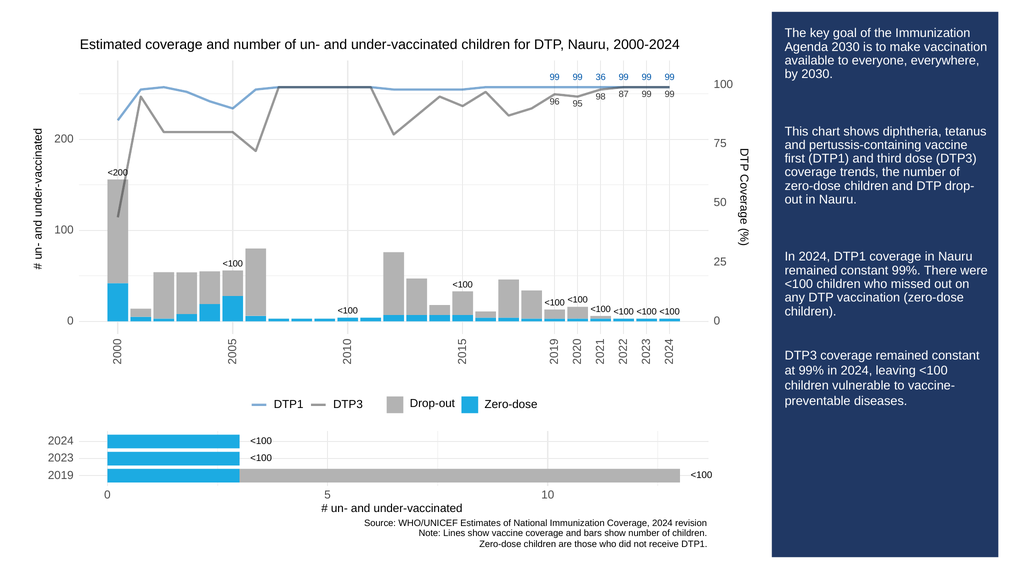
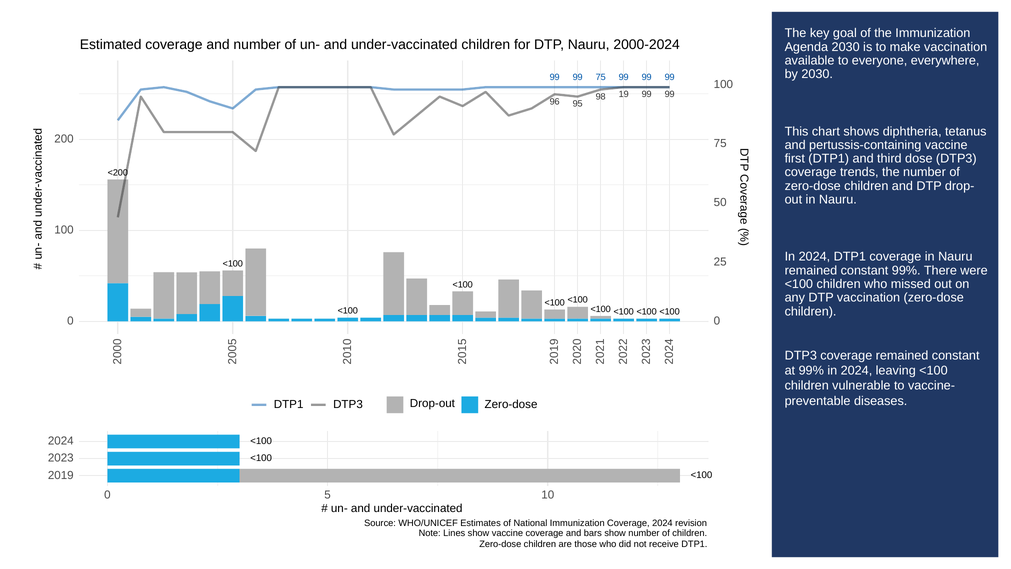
99 36: 36 -> 75 (601, 77)
87: 87 -> 19 (624, 94)
